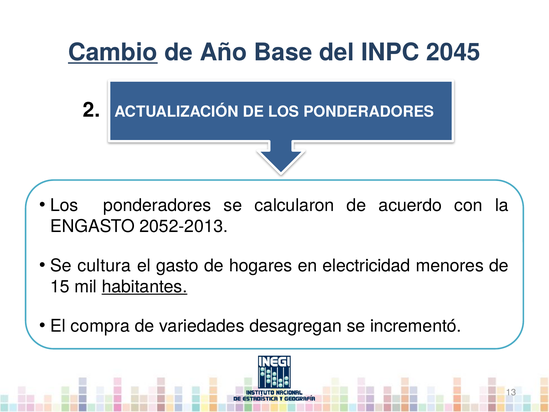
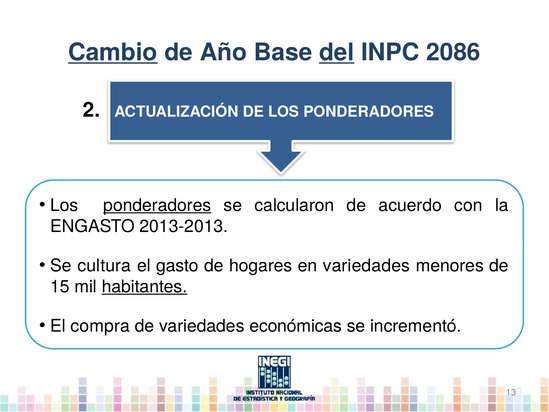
del underline: none -> present (337, 53)
2045: 2045 -> 2086 (453, 53)
ponderadores underline: none -> present (157, 205)
2052-2013: 2052-2013 -> 2013-2013 (184, 226)
en electricidad: electricidad -> variedades (366, 265)
desagregan: desagregan -> económicas (296, 326)
